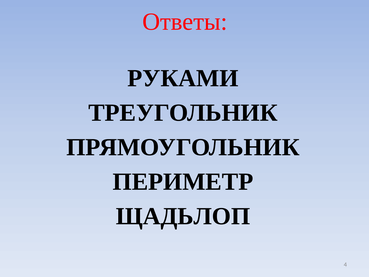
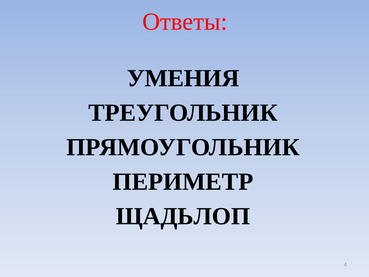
РУКАМИ: РУКАМИ -> УМЕНИЯ (183, 78)
